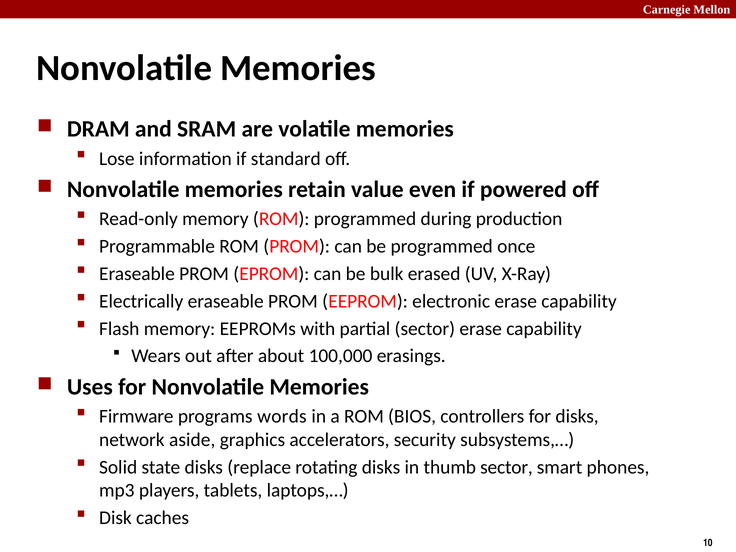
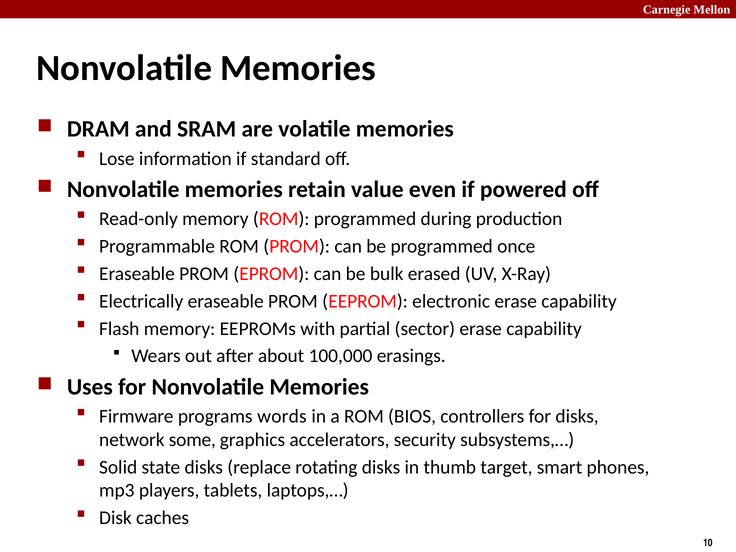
aside: aside -> some (192, 440)
thumb sector: sector -> target (506, 467)
